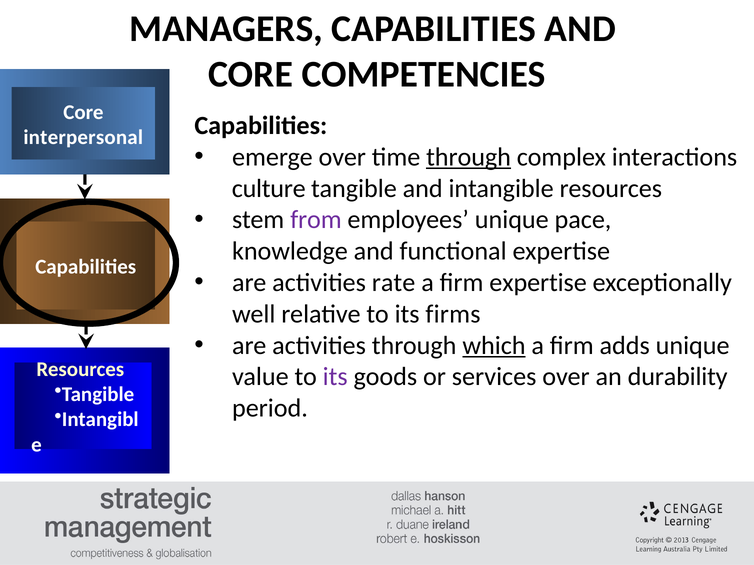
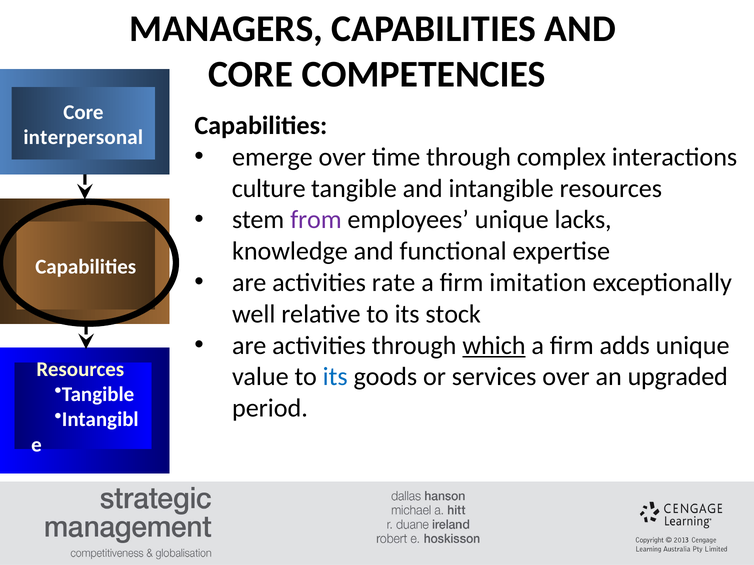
through underline: present -> none (469, 157)
pace: pace -> lacks (583, 220)
firm expertise: expertise -> imitation (538, 283)
firms: firms -> stock (453, 314)
its colour: purple -> blue (335, 377)
durability: durability -> upgraded (678, 377)
